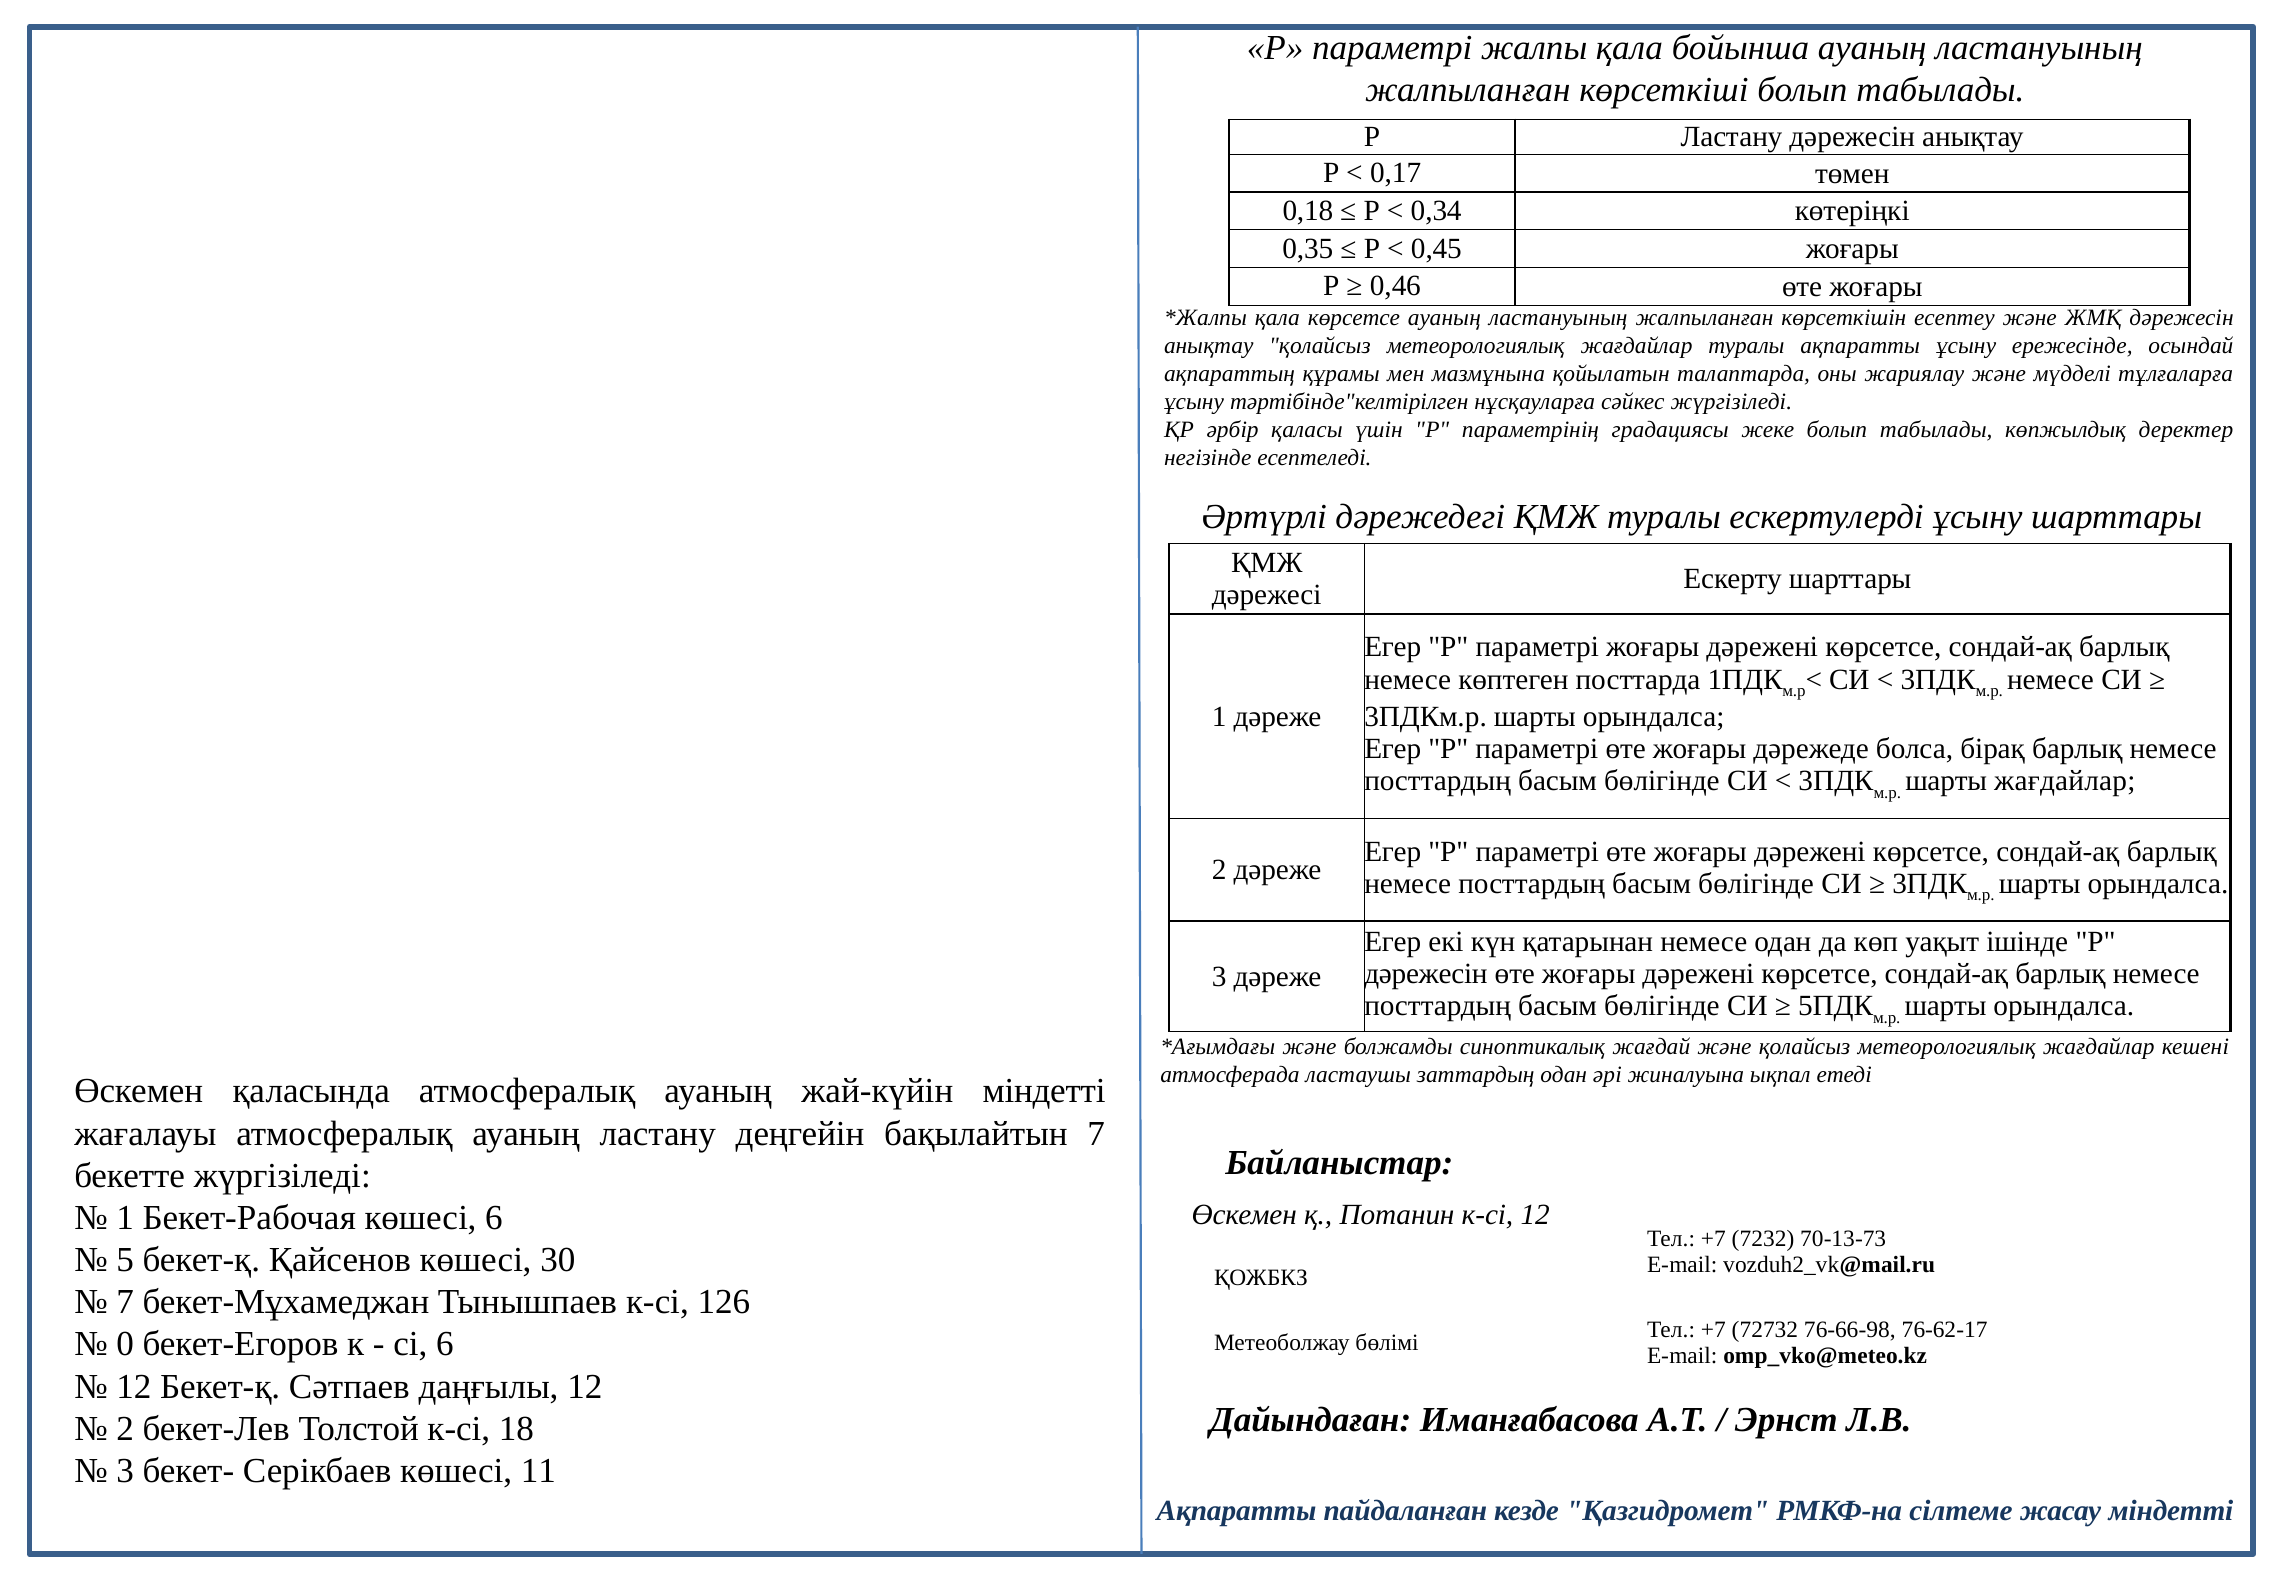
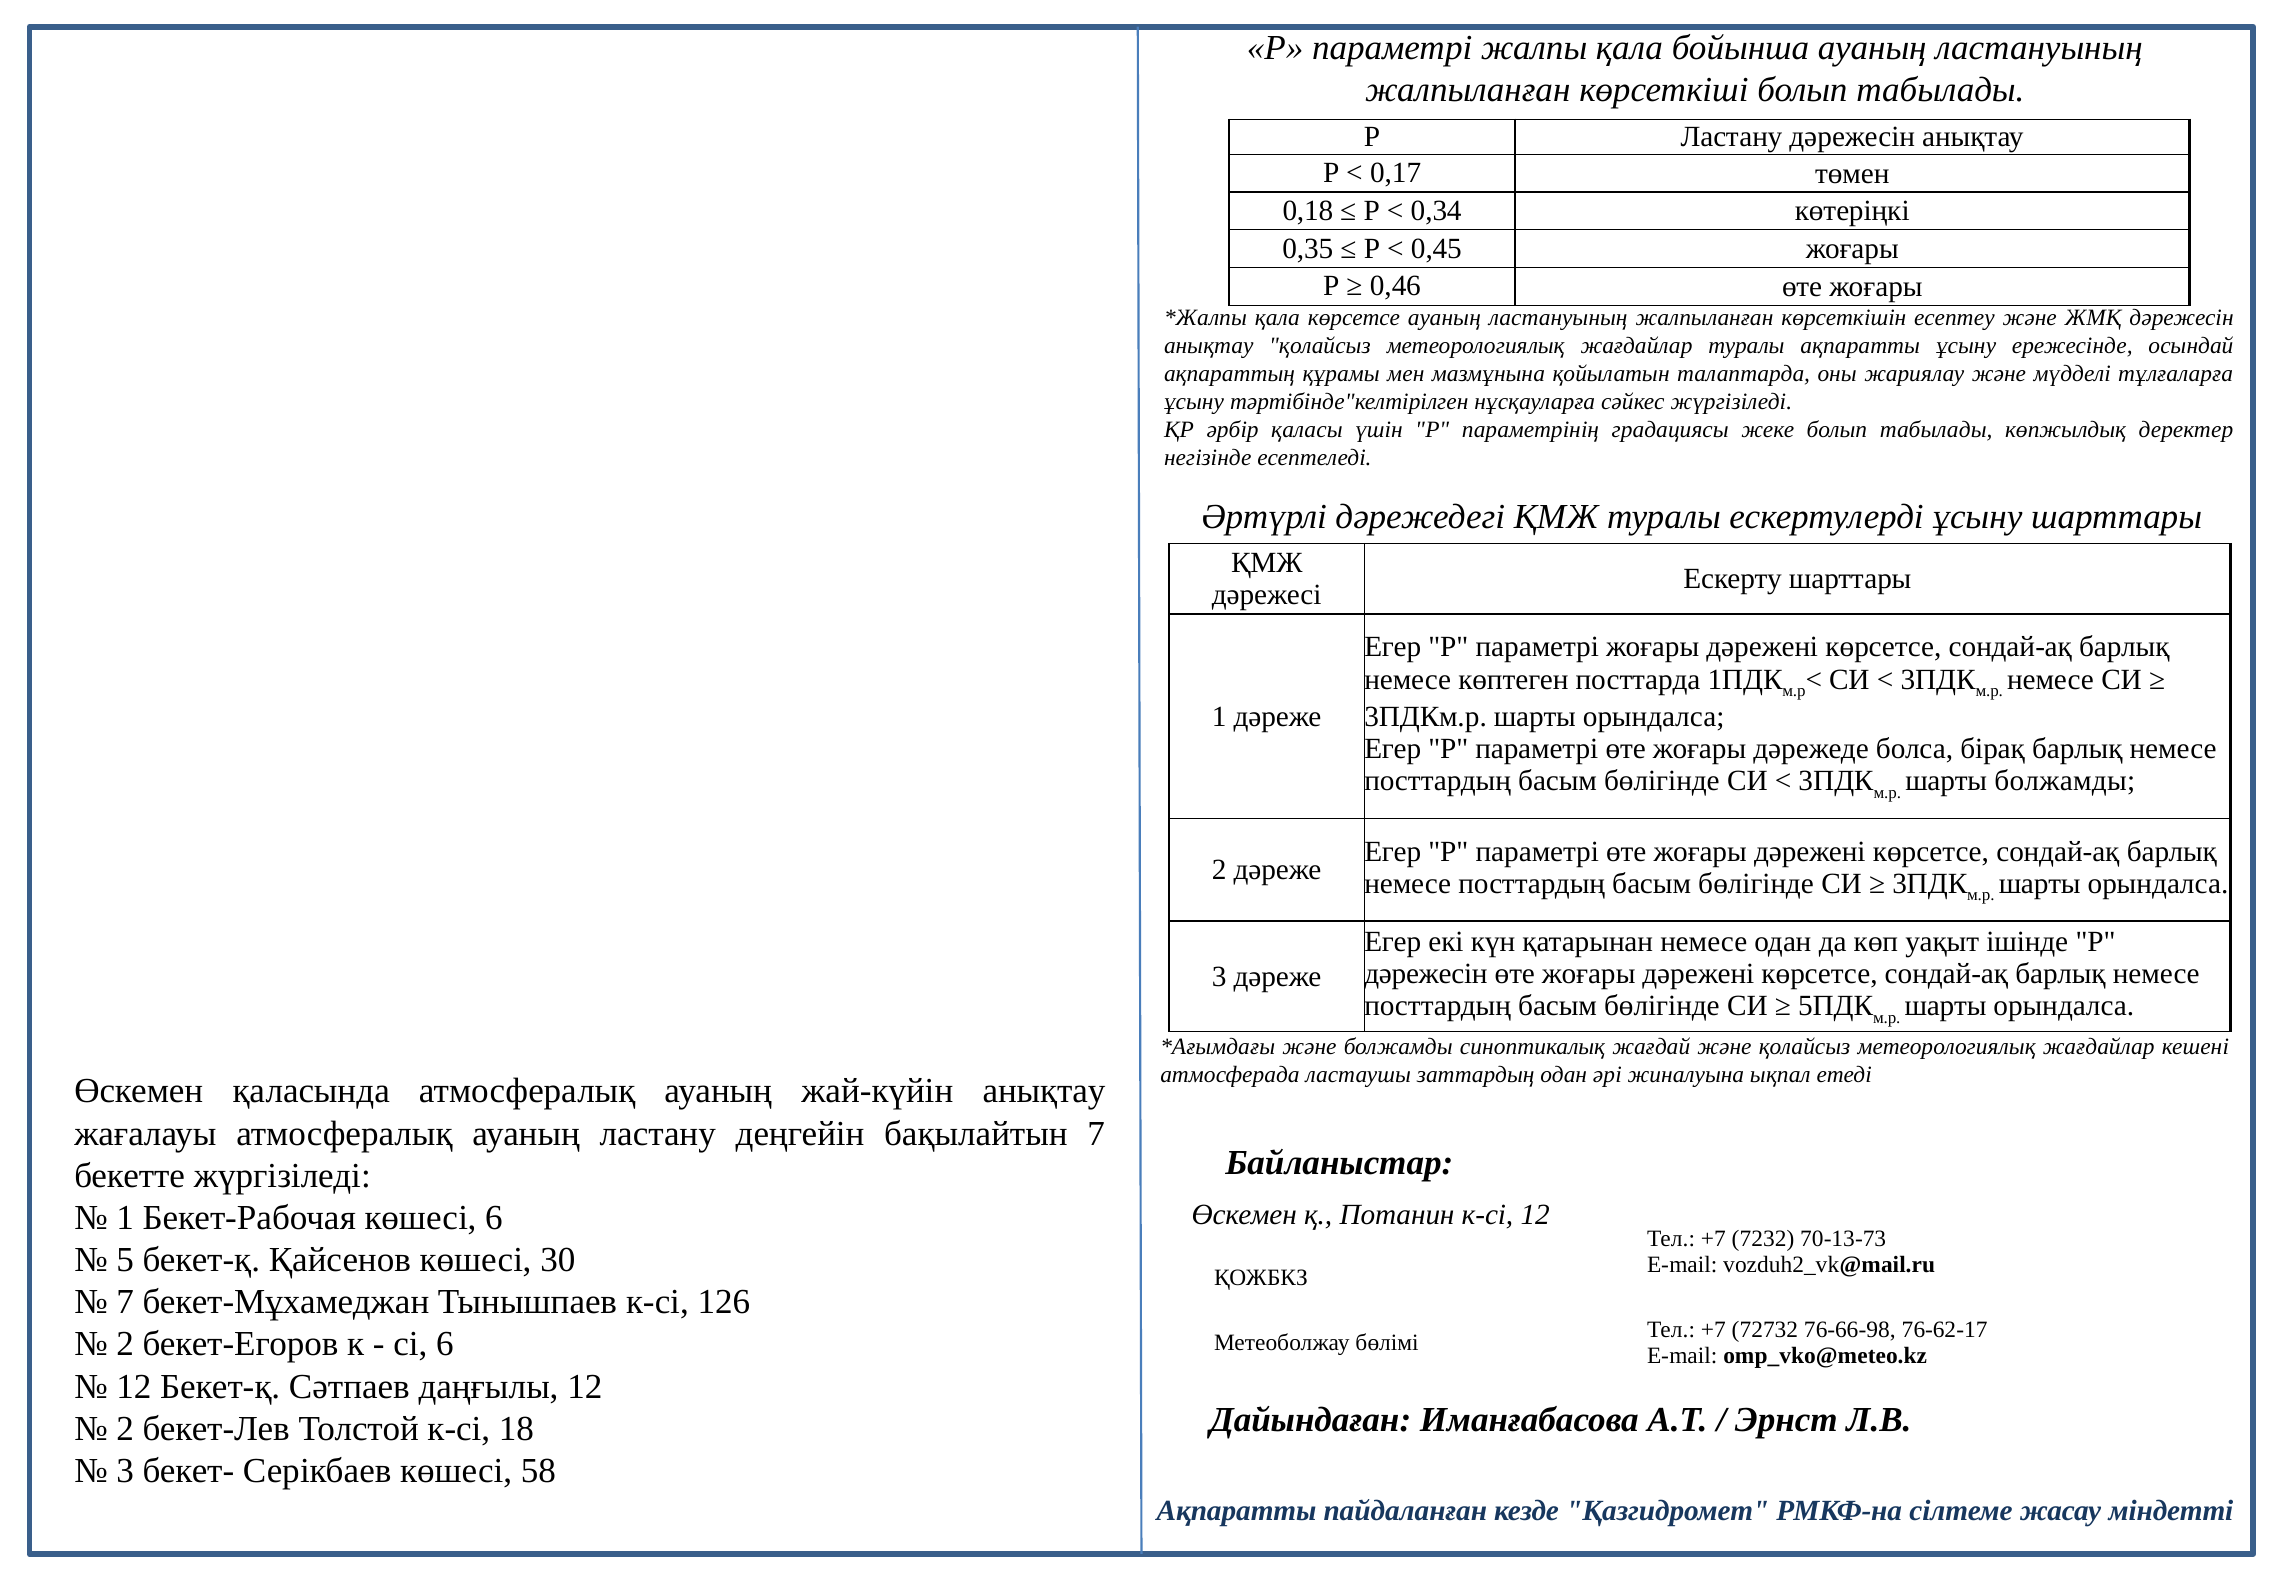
шарты жағдайлар: жағдайлар -> болжамды (2065, 781)
жай-күйін міндетті: міндетті -> анықтау (1044, 1091)
0: 0 -> 2 (125, 1344)
11: 11 -> 58 (538, 1470)
